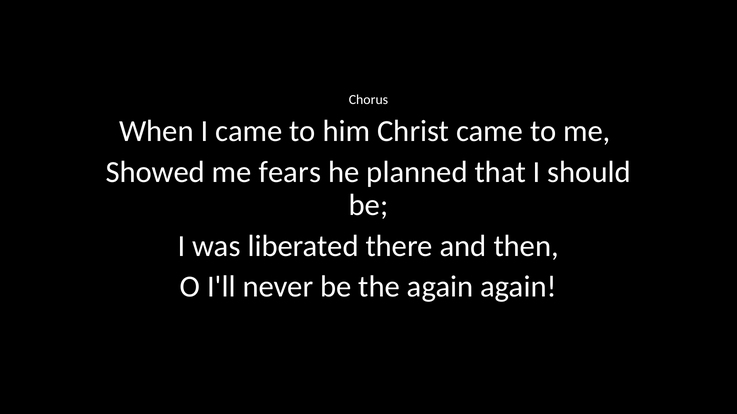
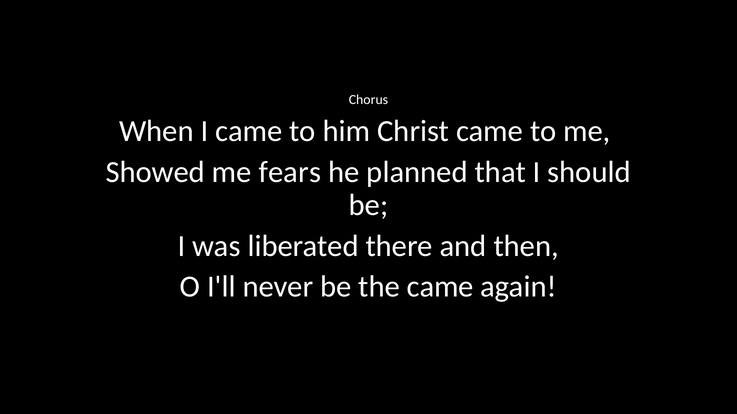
the again: again -> came (440, 287)
